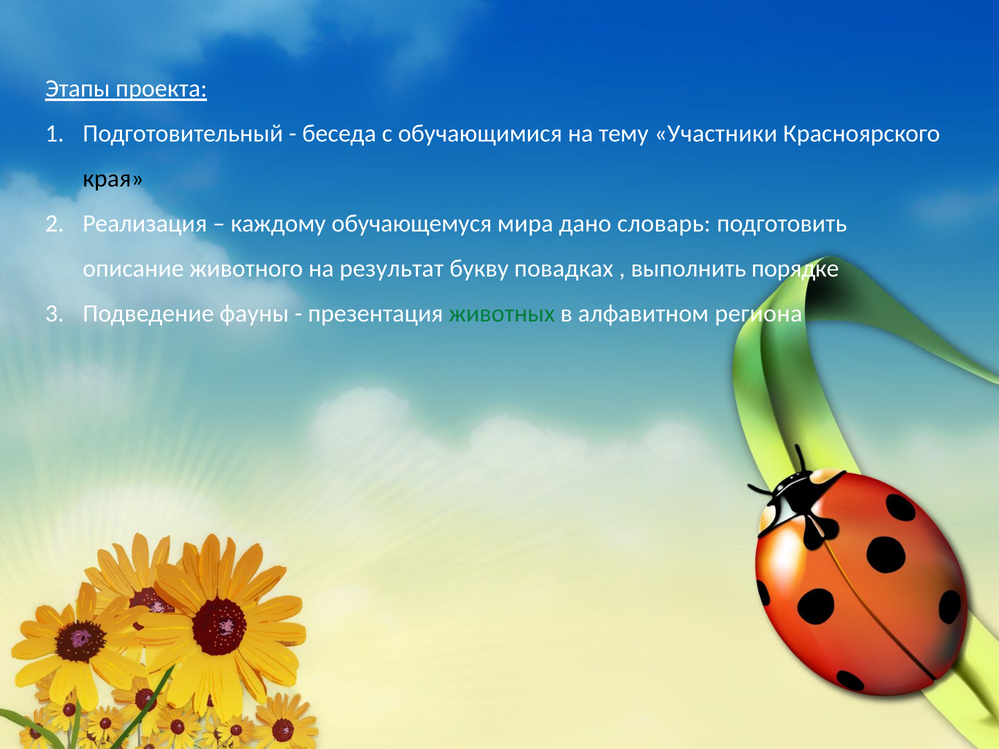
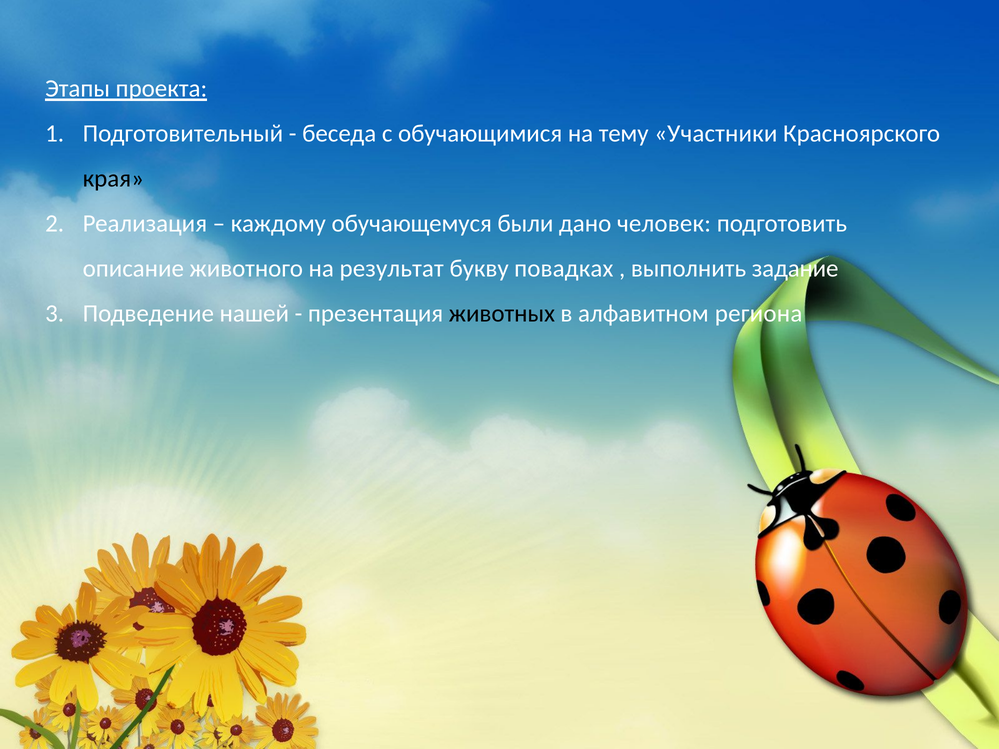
мира: мира -> были (525, 224)
словарь: словарь -> человек (664, 224)
порядке: порядке -> задание (795, 268)
фауны: фауны -> нашей (254, 313)
животных colour: green -> black (502, 313)
